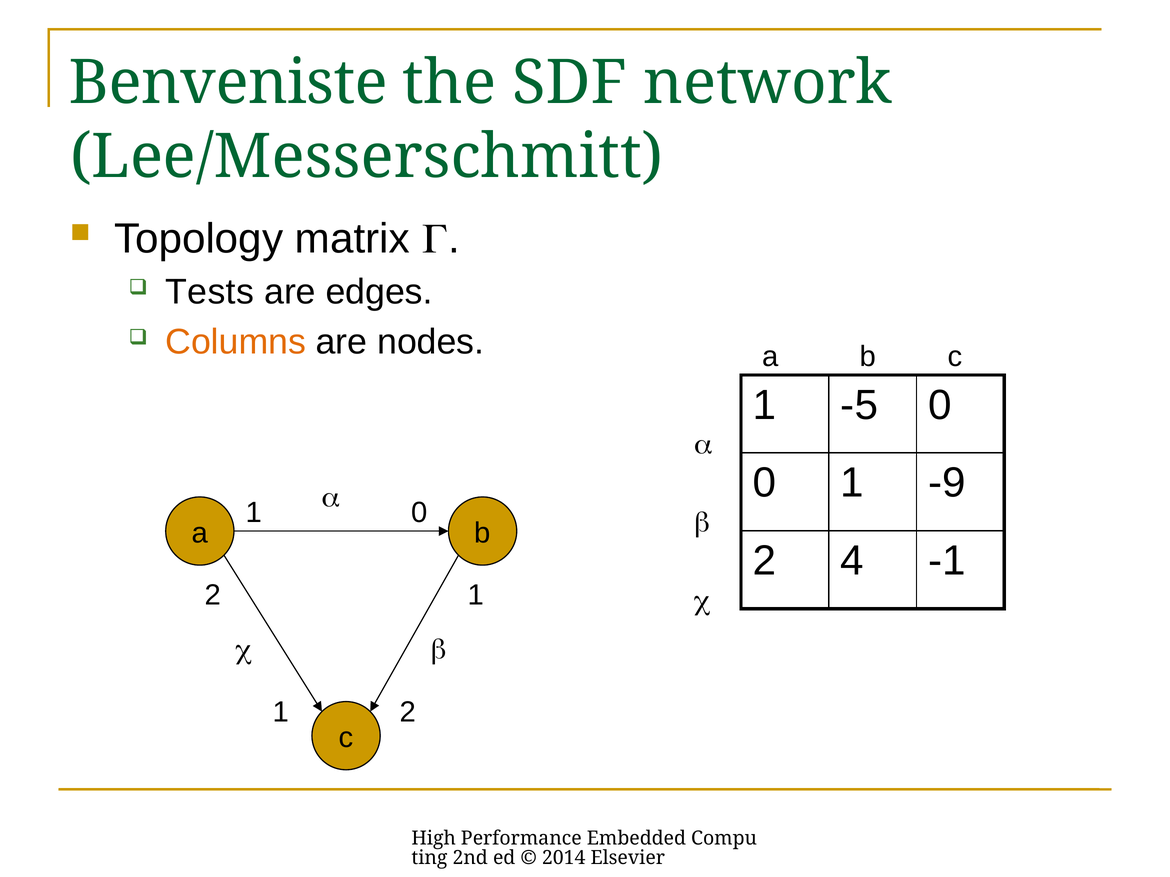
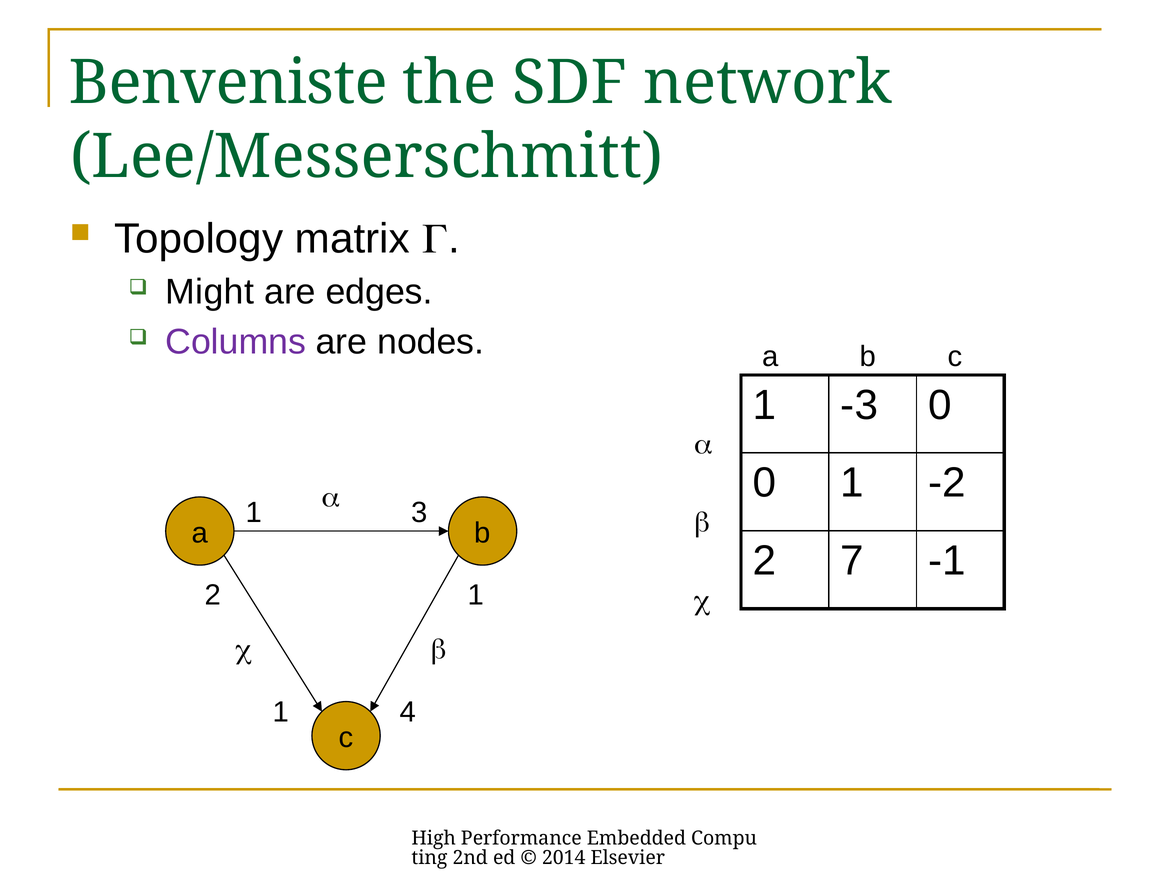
Tests: Tests -> Might (210, 292)
Columns colour: orange -> purple (236, 342)
-5: -5 -> -3 (859, 405)
-9: -9 -> -2 (947, 483)
1 0: 0 -> 3 (420, 513)
4: 4 -> 7 (852, 561)
1 2: 2 -> 4 (408, 712)
